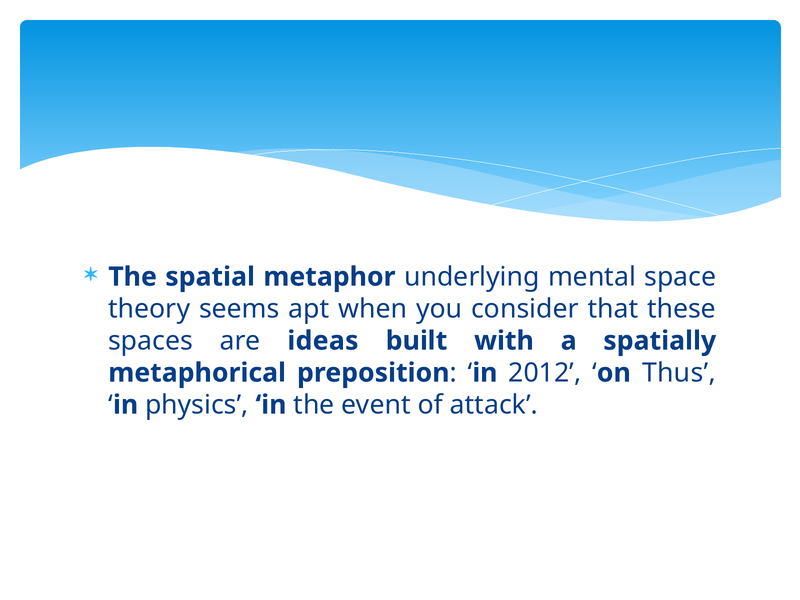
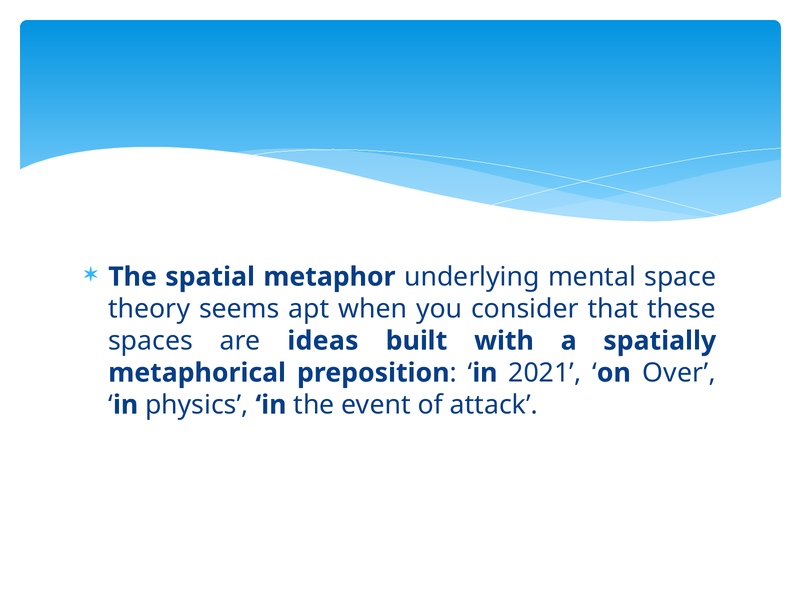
2012: 2012 -> 2021 (545, 373)
Thus: Thus -> Over (679, 373)
